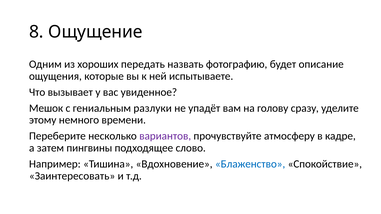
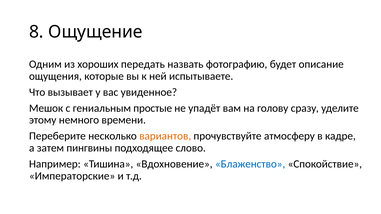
разлуки: разлуки -> простые (153, 108)
вариантов colour: purple -> orange (165, 136)
Заинтересовать: Заинтересовать -> Императорские (72, 176)
